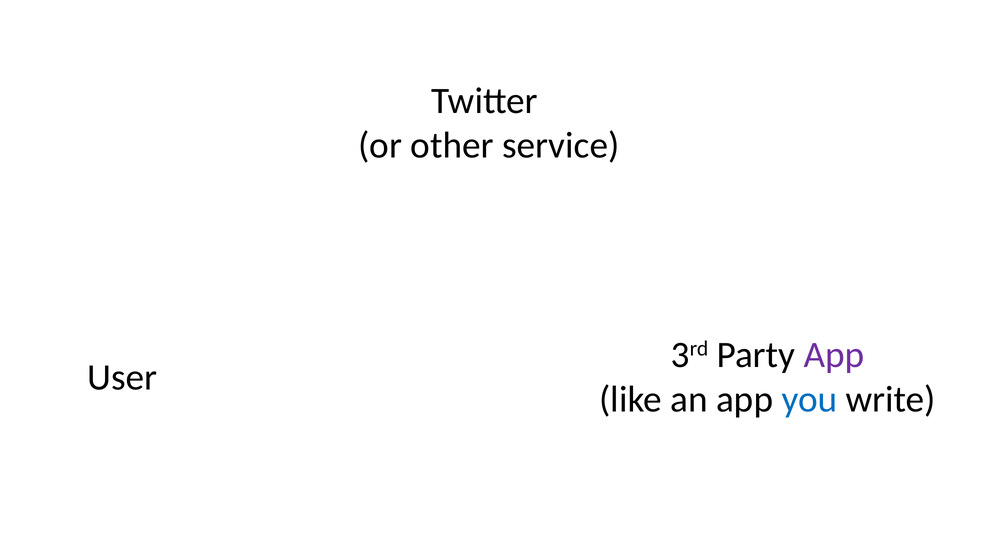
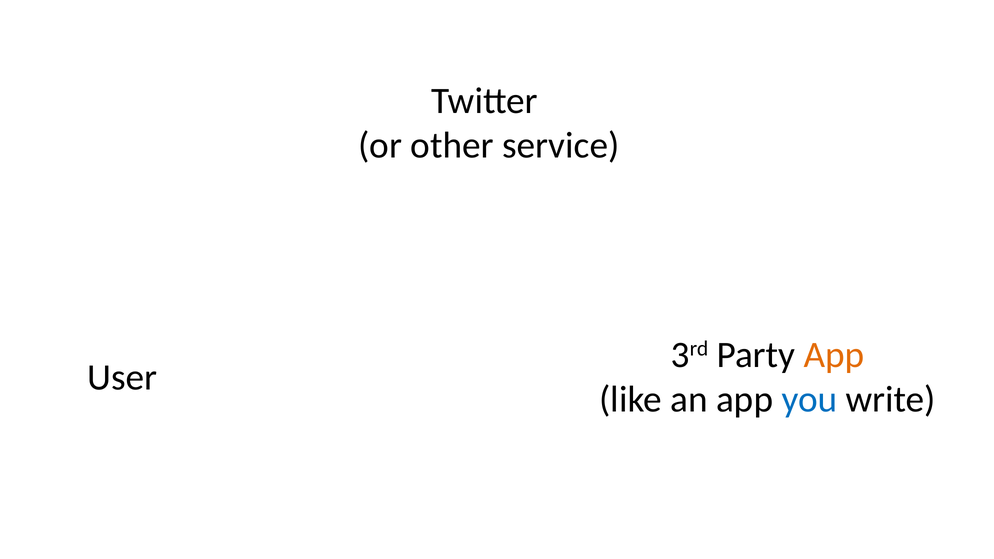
App colour: purple -> orange (834, 355)
